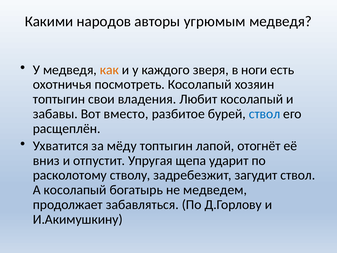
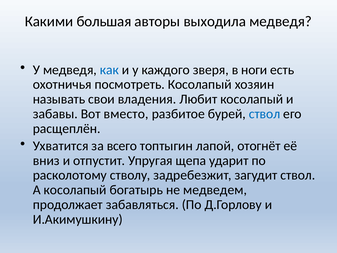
народов: народов -> большая (104, 21)
угрюмым: угрюмым -> выходила (215, 21)
как colour: orange -> blue (109, 70)
топтыгин: топтыгин -> называть (59, 99)
мёду: мёду -> всего (122, 146)
